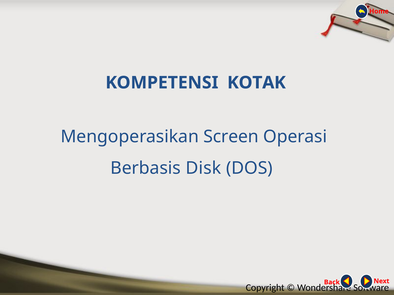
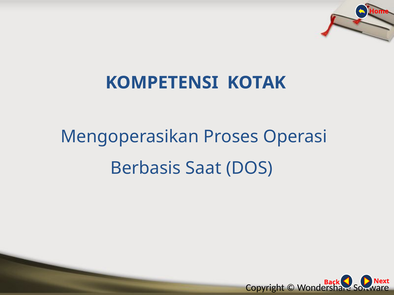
Screen: Screen -> Proses (231, 137)
Disk: Disk -> Saat (203, 168)
